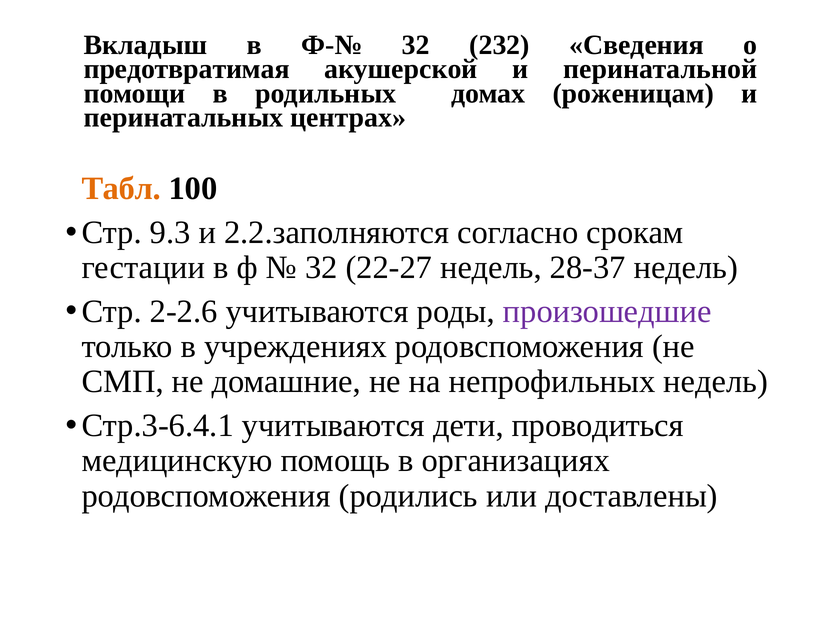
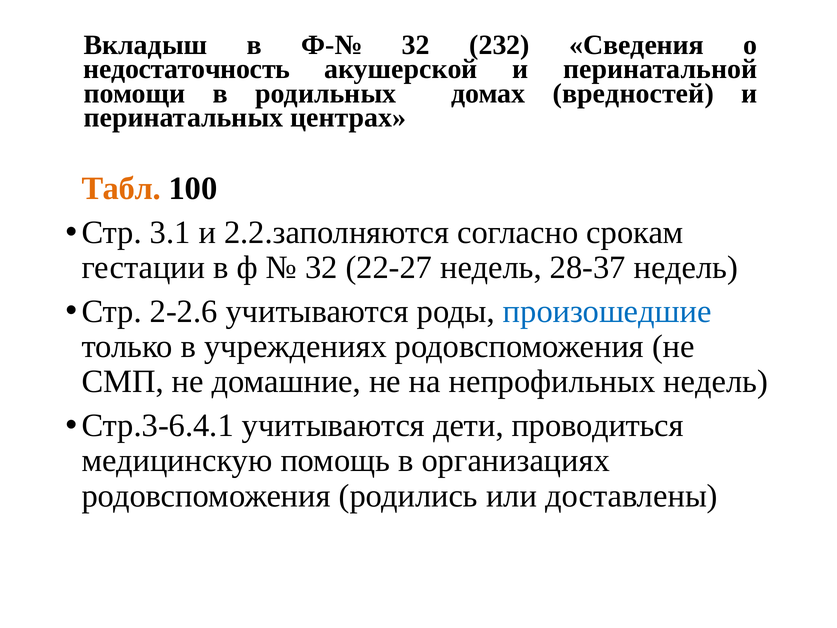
предотвратимая: предотвратимая -> недостаточность (187, 69)
роженицам: роженицам -> вредностей (633, 93)
9.3: 9.3 -> 3.1 (170, 232)
произошедшие colour: purple -> blue (607, 311)
